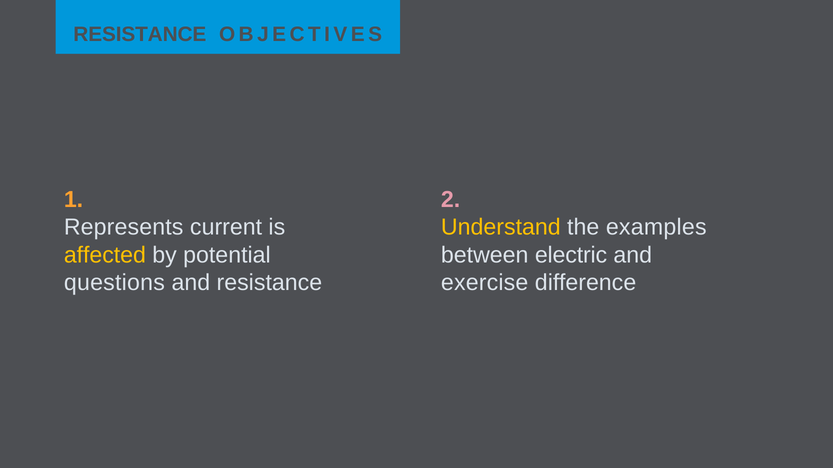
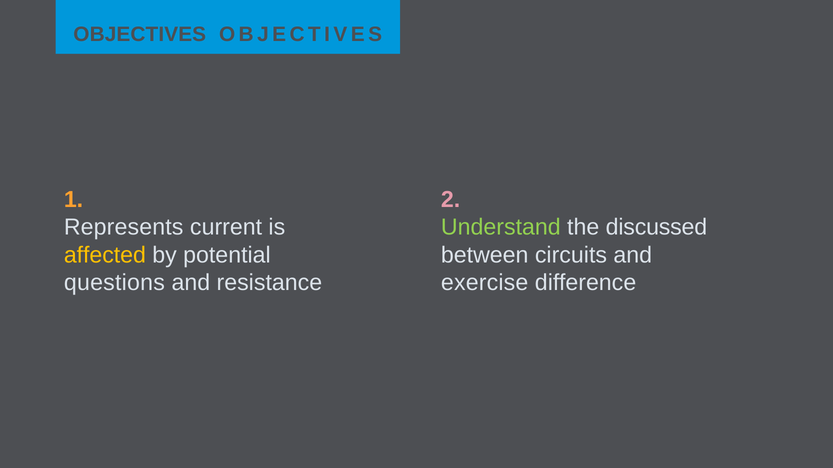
RESISTANCE: RESISTANCE -> OBJECTIVES (140, 35)
Understand colour: yellow -> light green (501, 228)
examples: examples -> discussed (656, 228)
electric: electric -> circuits (571, 255)
